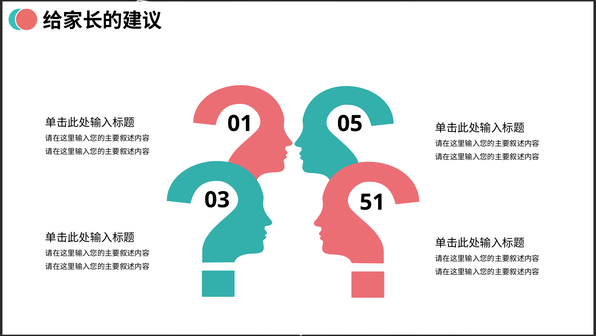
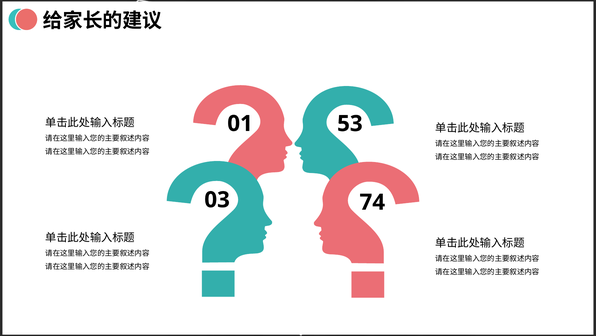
05: 05 -> 53 (350, 123)
51: 51 -> 74 (372, 202)
